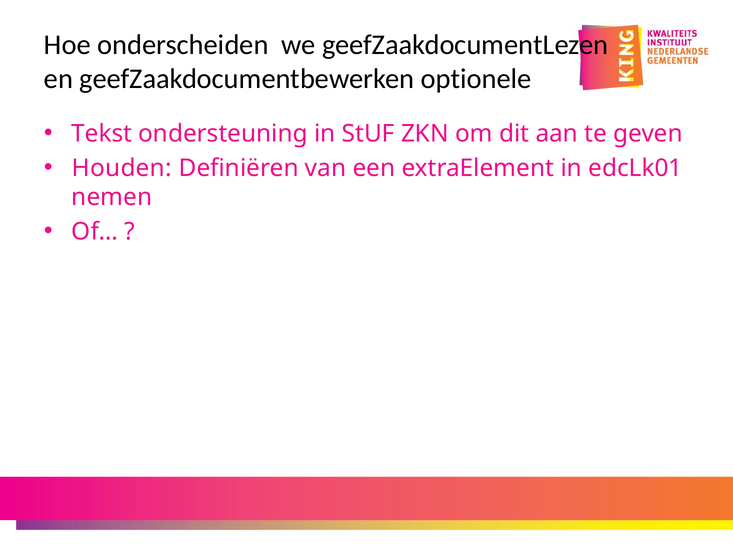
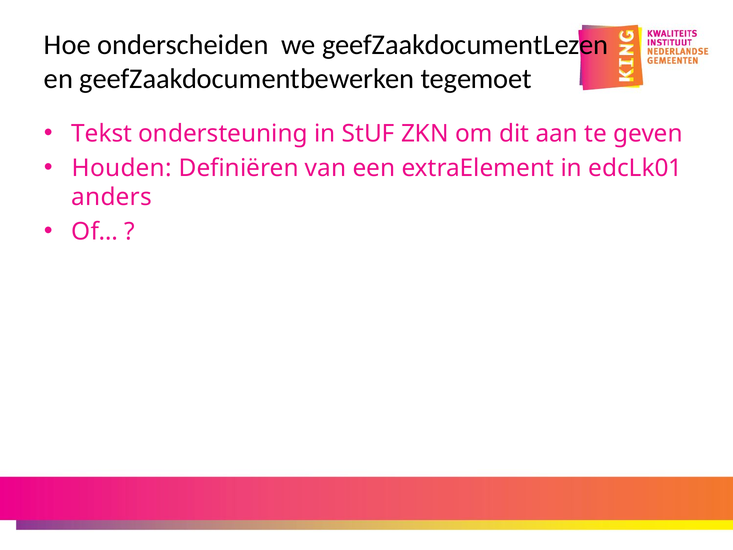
optionele: optionele -> tegemoet (476, 79)
nemen: nemen -> anders (112, 197)
